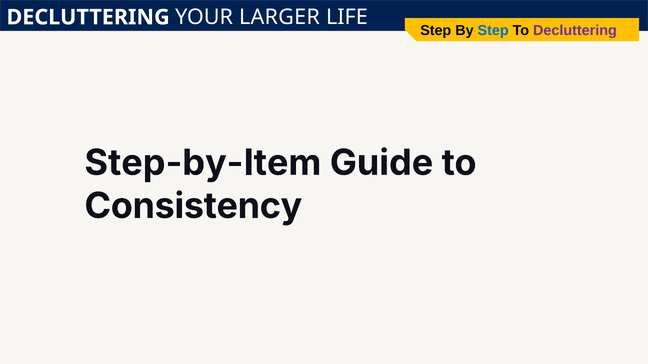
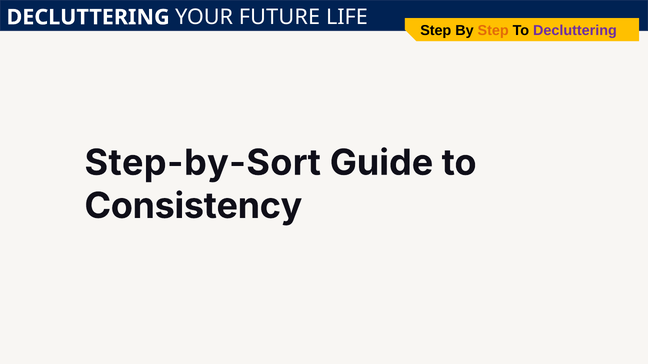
LARGER: LARGER -> FUTURE (279, 17)
Step colour: blue -> orange (493, 31)
Step-by-Item: Step-by-Item -> Step-by-Sort (203, 163)
